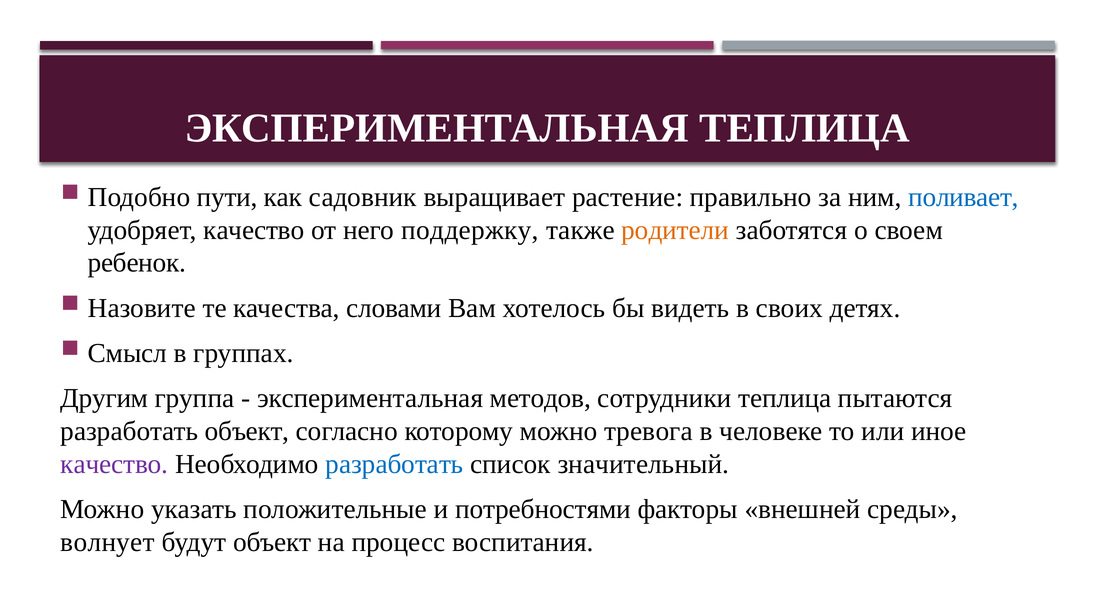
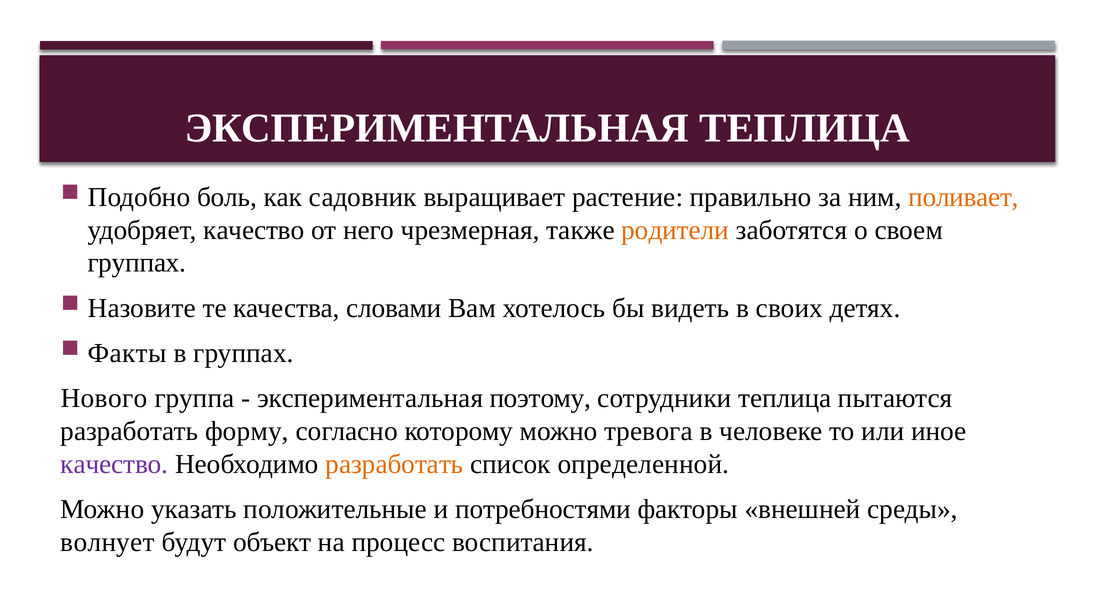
пути: пути -> боль (227, 197)
поливает colour: blue -> orange (964, 197)
поддержку: поддержку -> чрезмерная (470, 230)
ребенок: ребенок -> группах (137, 263)
Смысл: Смысл -> Факты (127, 353)
Другим: Другим -> Нового (104, 398)
методов: методов -> поэтому (540, 398)
разработать объект: объект -> форму (247, 431)
разработать colour: blue -> orange (394, 464)
значительный: значительный -> определенной (643, 464)
